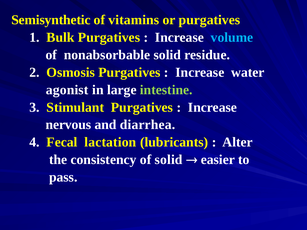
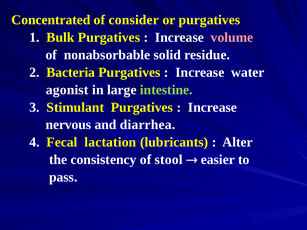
Semisynthetic: Semisynthetic -> Concentrated (51, 20)
vitamins: vitamins -> consider (134, 20)
volume colour: light blue -> pink (232, 37)
Osmosis: Osmosis -> Bacteria (71, 72)
of solid: solid -> stool (169, 160)
